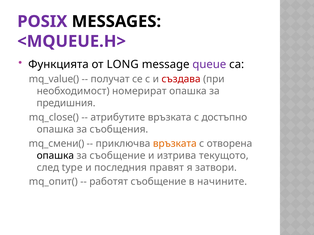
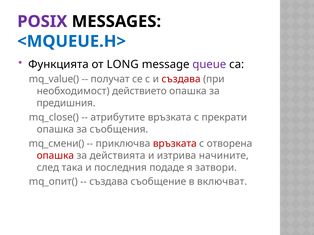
<MQUEUE.H> colour: purple -> blue (72, 41)
номерират: номерират -> действието (139, 91)
достъпно: достъпно -> прекрати (224, 118)
връзката colour: orange -> red (175, 144)
опашка colour: black -> red (55, 156)
за съобщение: съобщение -> действията (118, 156)
текущото: текущото -> начините (224, 156)
type: type -> така (72, 168)
правят: правят -> подаде (167, 168)
работят: работят -> създава (109, 182)
начините: начините -> включват (222, 182)
